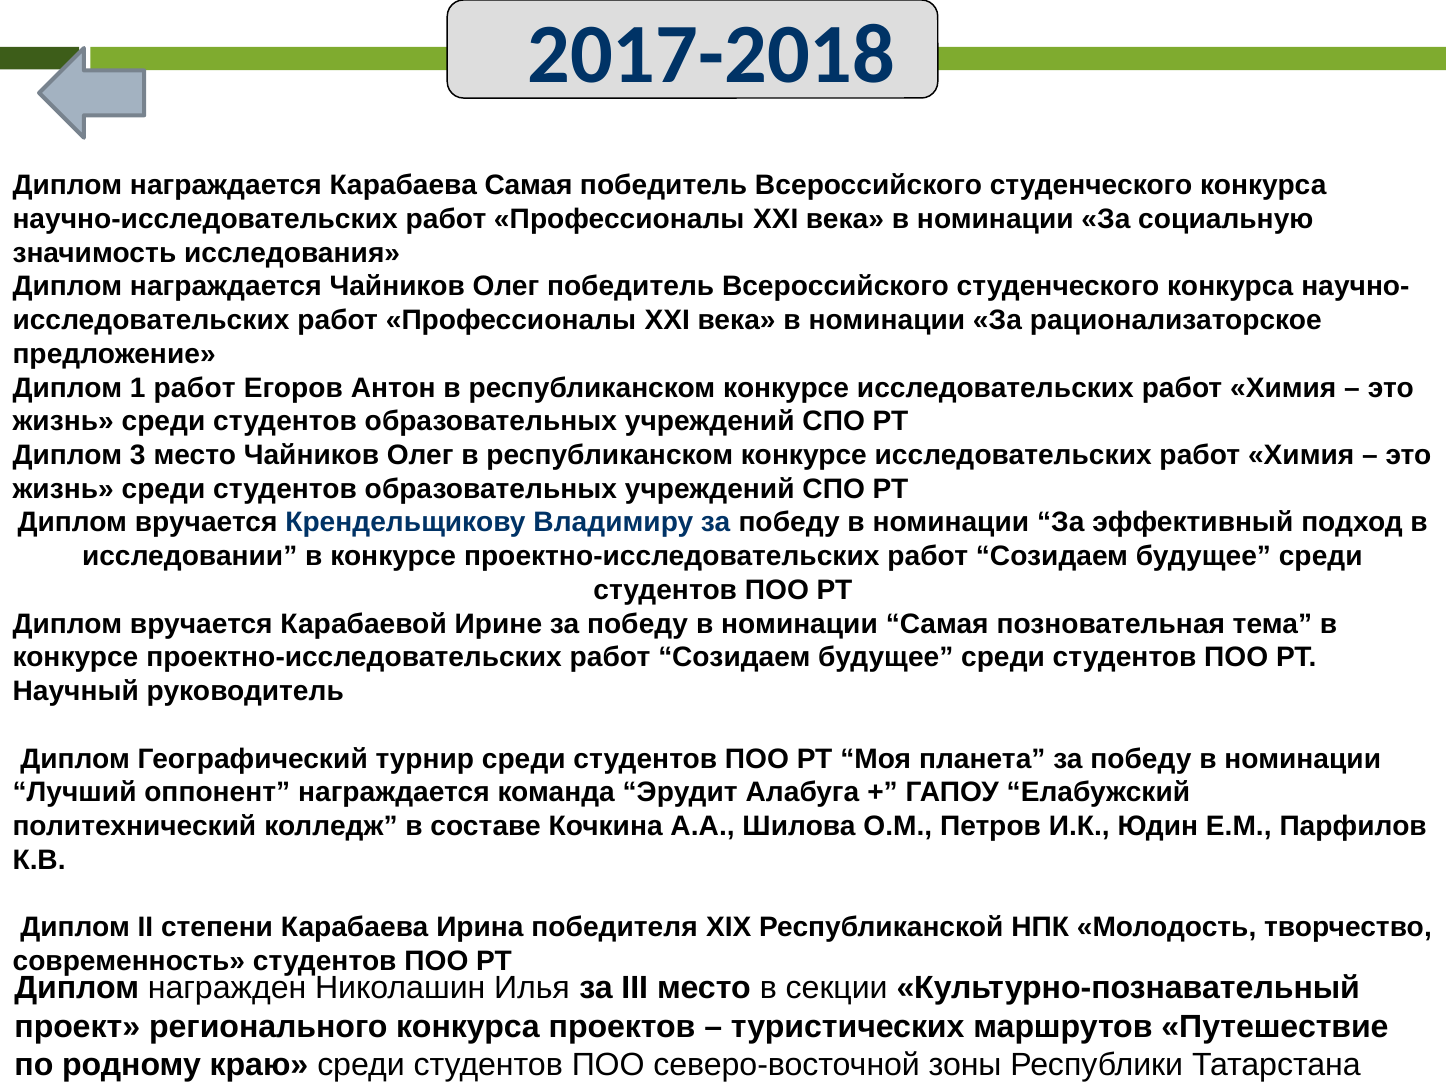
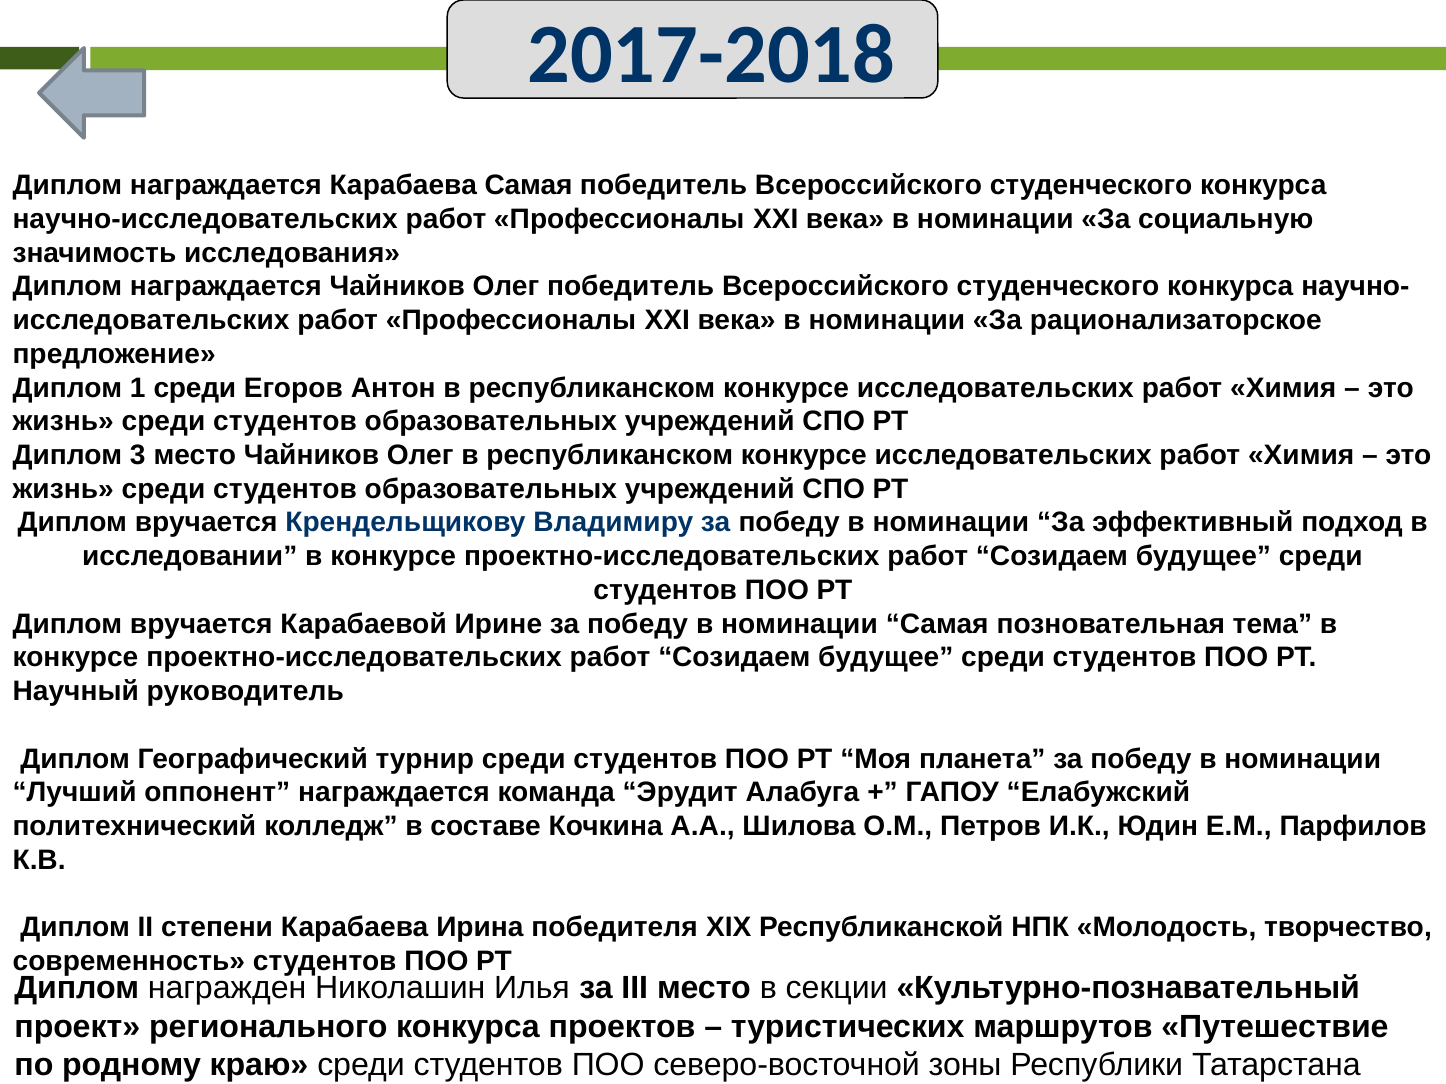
1 работ: работ -> среди (195, 388)
